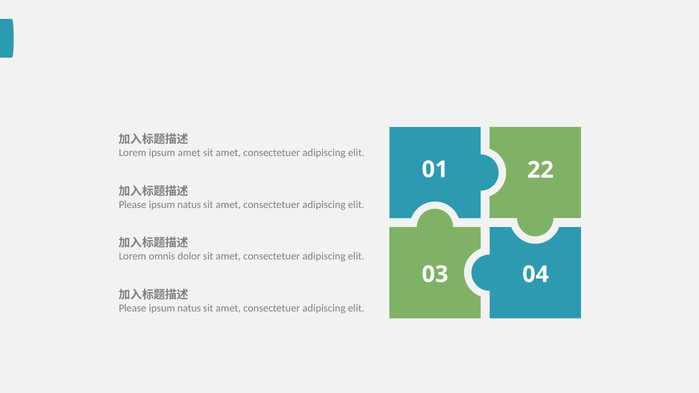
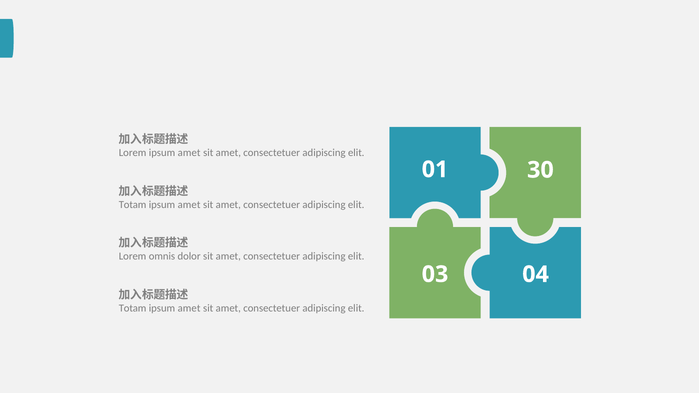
22: 22 -> 30 (540, 170)
Please: Please -> Totam (133, 205)
natus: natus -> amet (189, 205)
Please: Please -> Totam (133, 308)
natus: natus -> amet (189, 308)
